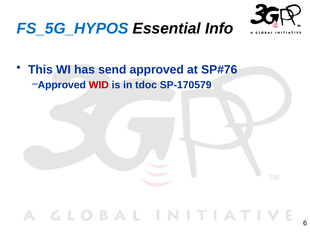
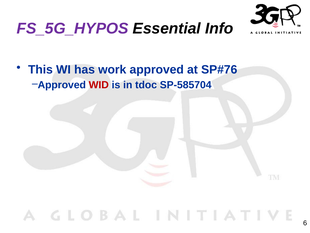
FS_5G_HYPOS colour: blue -> purple (73, 28)
send: send -> work (112, 69)
SP-170579: SP-170579 -> SP-585704 (186, 85)
